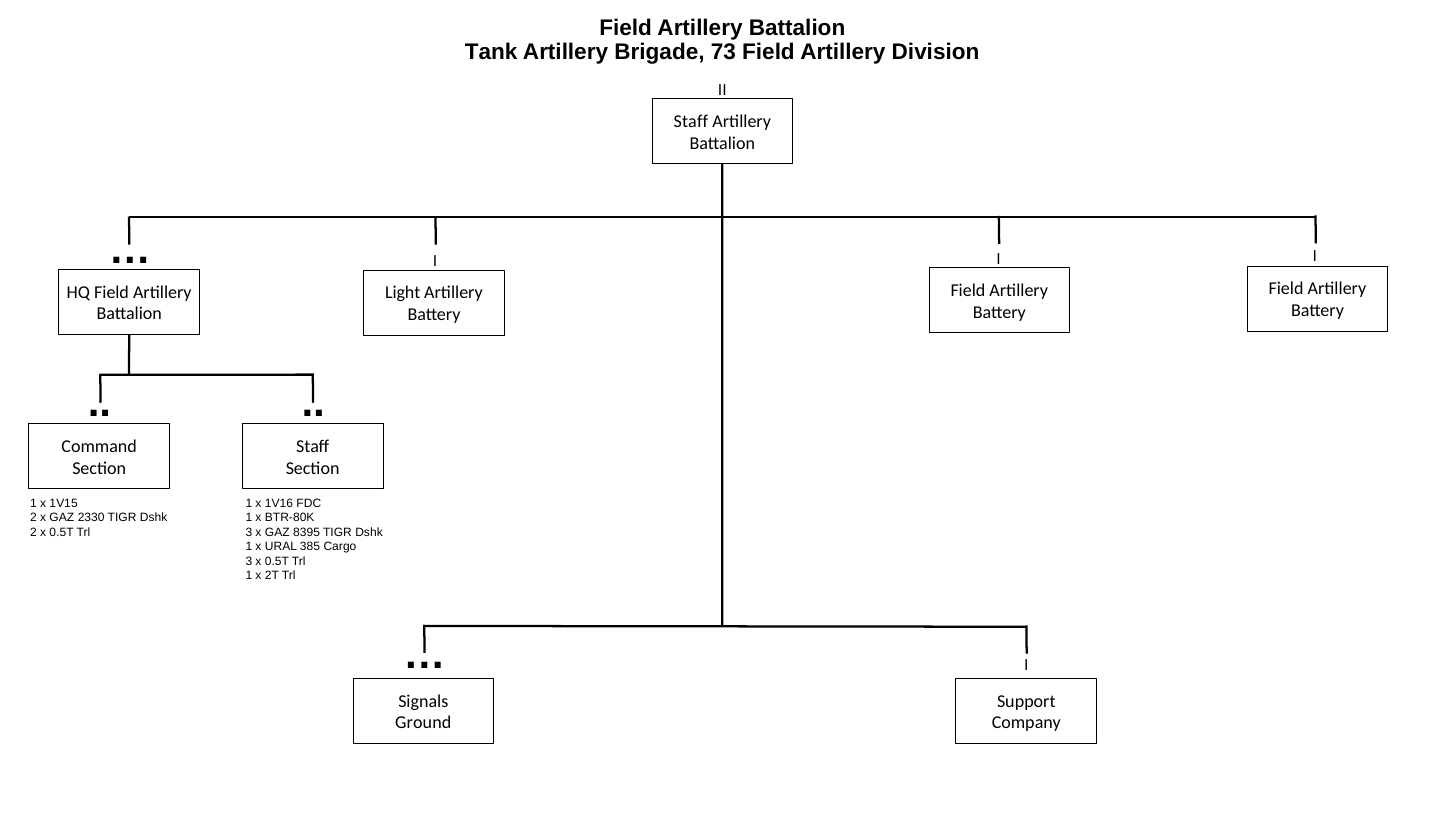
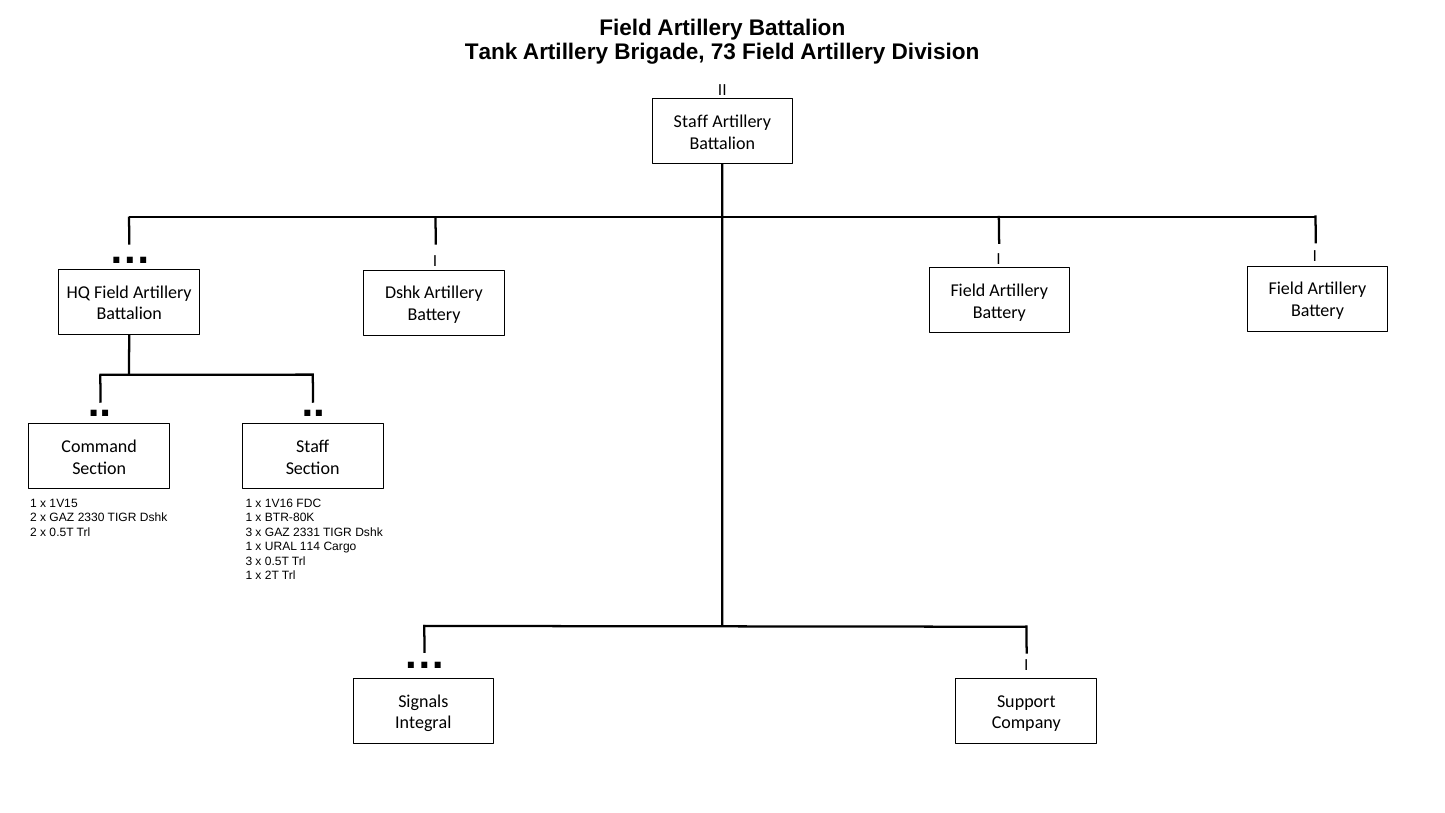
Light: Light -> Dshk (403, 293)
8395: 8395 -> 2331 (307, 532)
385: 385 -> 114 (310, 547)
Ground: Ground -> Integral (423, 723)
